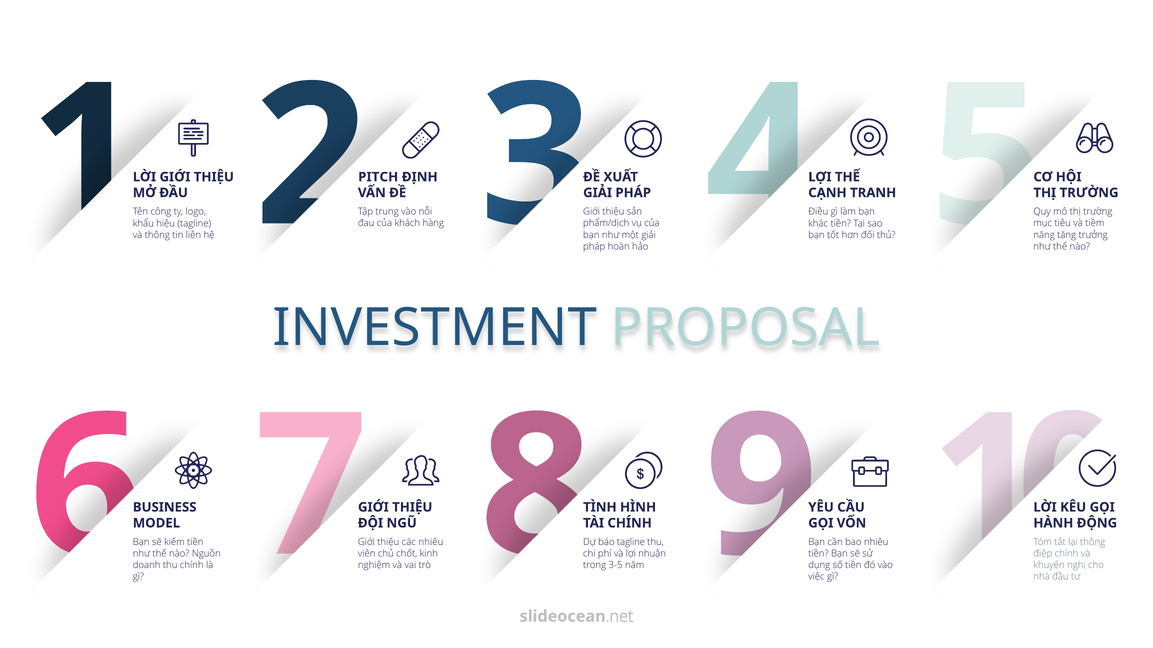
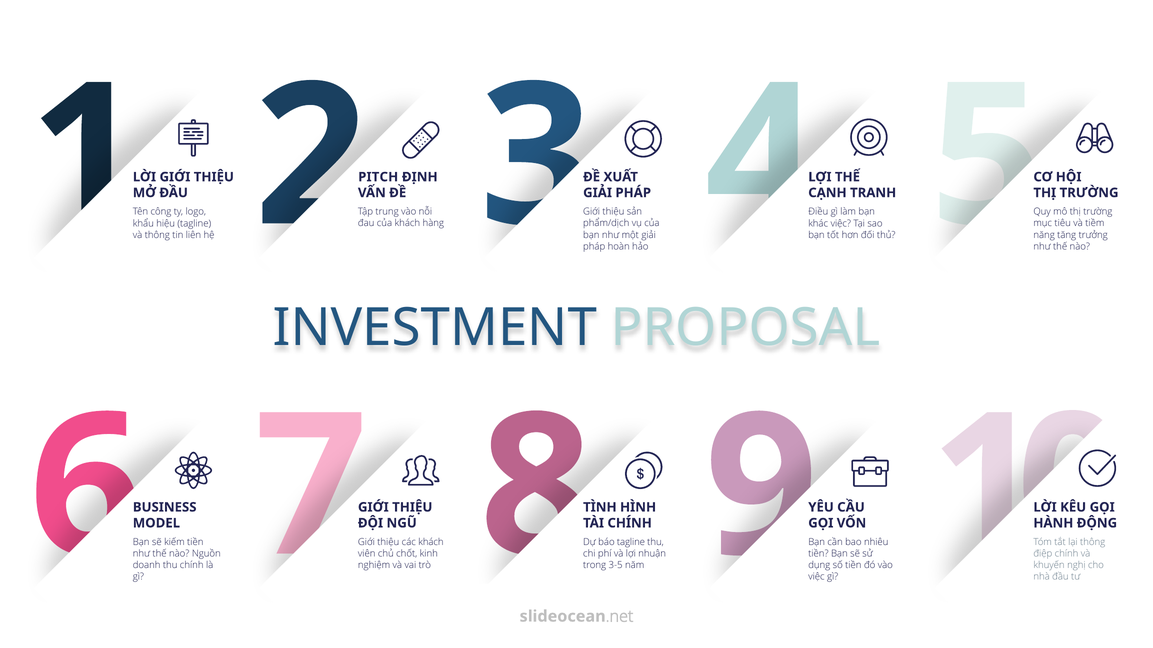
tiền: tiền -> việc (841, 224)
các nhiêu: nhiêu -> khách (431, 543)
